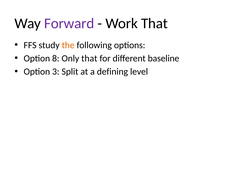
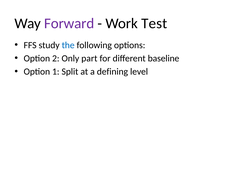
Work That: That -> Test (154, 24)
the colour: orange -> blue (68, 45)
8: 8 -> 2 (56, 58)
Only that: that -> part (89, 58)
3: 3 -> 1 (56, 72)
